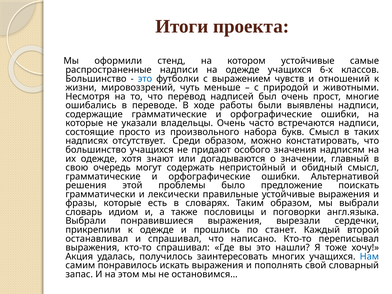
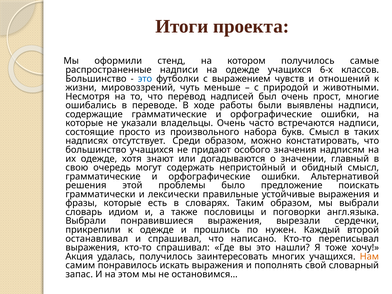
котором устойчивые: устойчивые -> получилось (308, 61)
станет: станет -> нужен (281, 230)
Нам colour: blue -> orange (369, 256)
